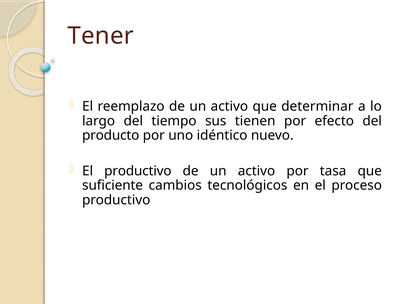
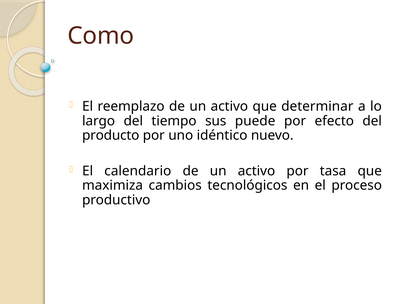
Tener: Tener -> Como (101, 36)
tienen: tienen -> puede (255, 121)
El productivo: productivo -> calendario (138, 171)
suficiente: suficiente -> maximiza (113, 185)
